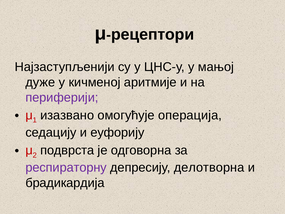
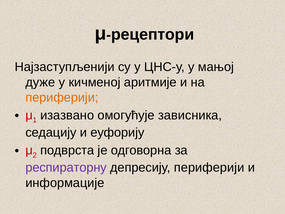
периферији colour: purple -> orange (62, 97)
операција: операција -> зависника (190, 115)
депресију делотворна: делотворна -> периферији (209, 167)
брадикардија: брадикардија -> информације (65, 183)
